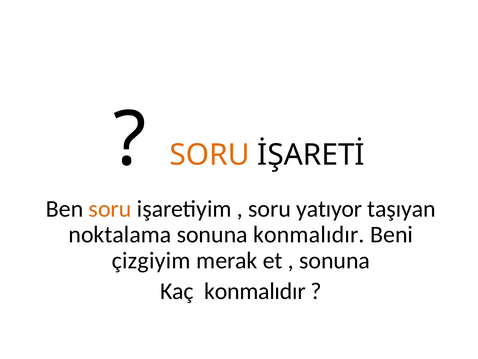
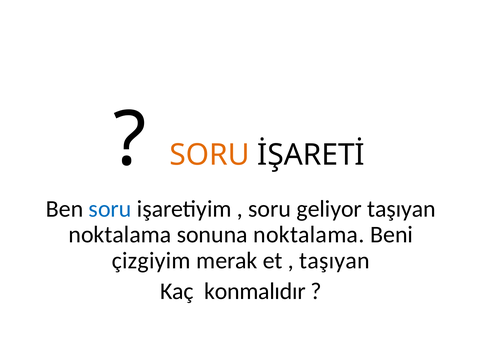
soru colour: orange -> blue (110, 209)
yatıyor: yatıyor -> geliyor (329, 209)
sonuna konmalıdır: konmalıdır -> noktalama (309, 234)
sonuna: sonuna -> taşıyan (335, 260)
